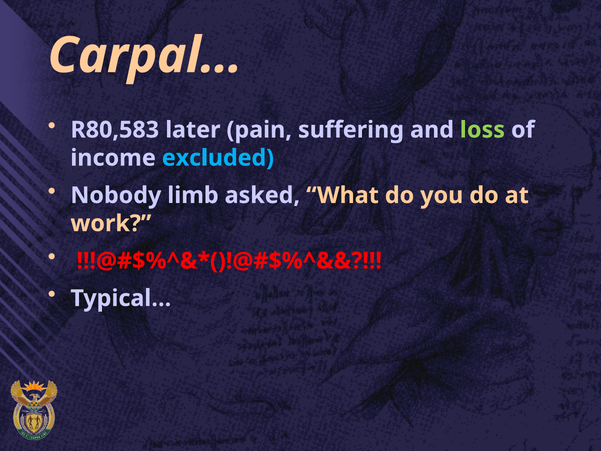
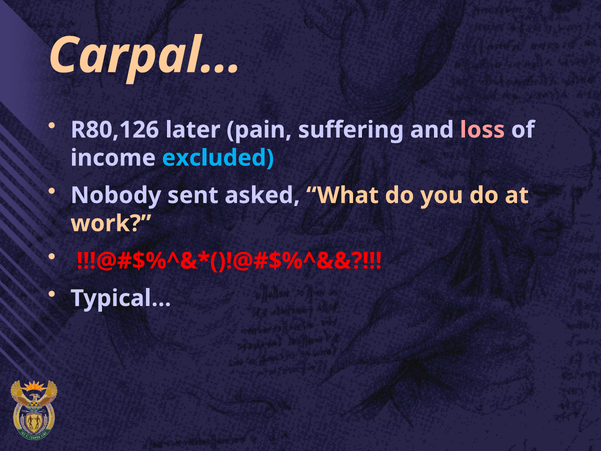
R80,583: R80,583 -> R80,126 (115, 130)
loss colour: light green -> pink (483, 130)
limb: limb -> sent (193, 195)
